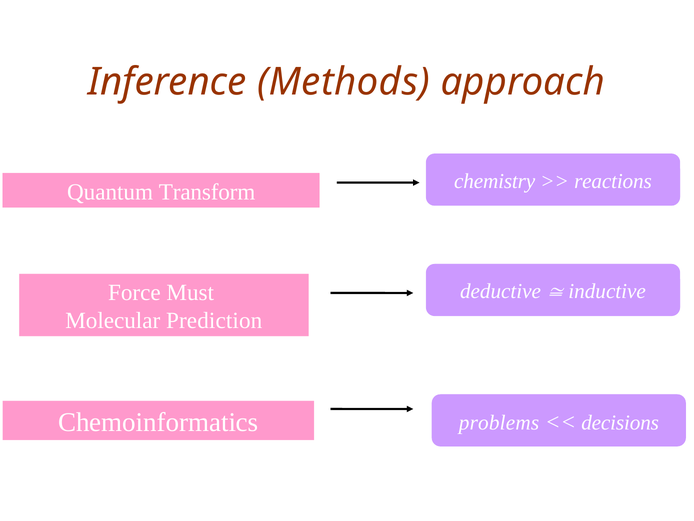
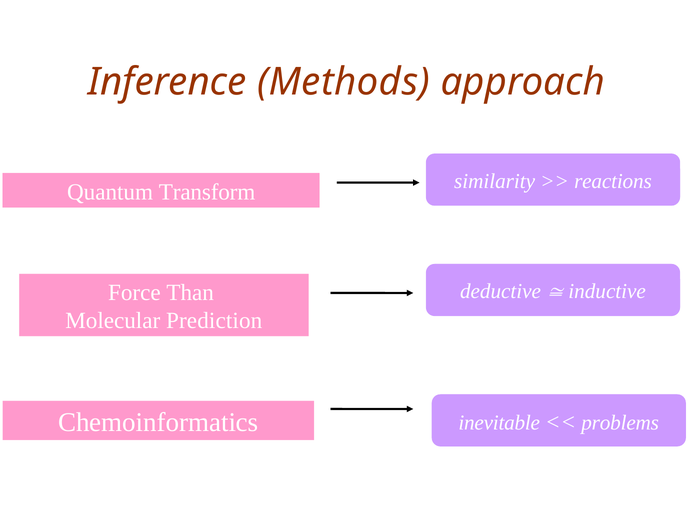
chemistry: chemistry -> similarity (495, 181)
Must: Must -> Than (190, 293)
problems: problems -> inevitable (499, 422)
decisions: decisions -> problems (620, 422)
